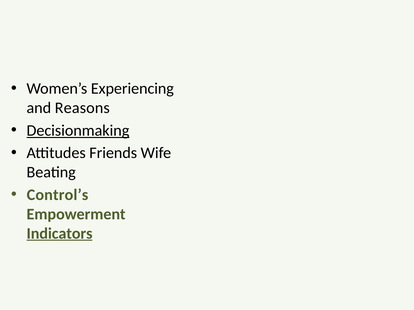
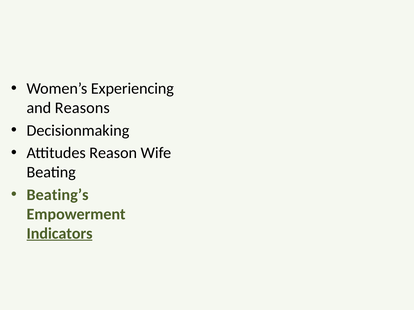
Decisionmaking underline: present -> none (78, 131)
Friends: Friends -> Reason (113, 153)
Control’s: Control’s -> Beating’s (58, 195)
